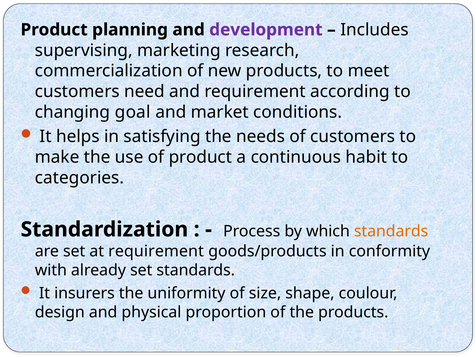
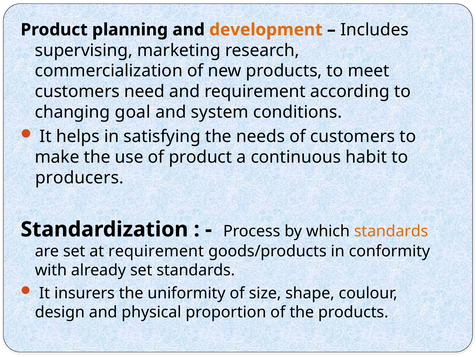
development colour: purple -> orange (266, 30)
market: market -> system (220, 112)
categories: categories -> producers (79, 178)
